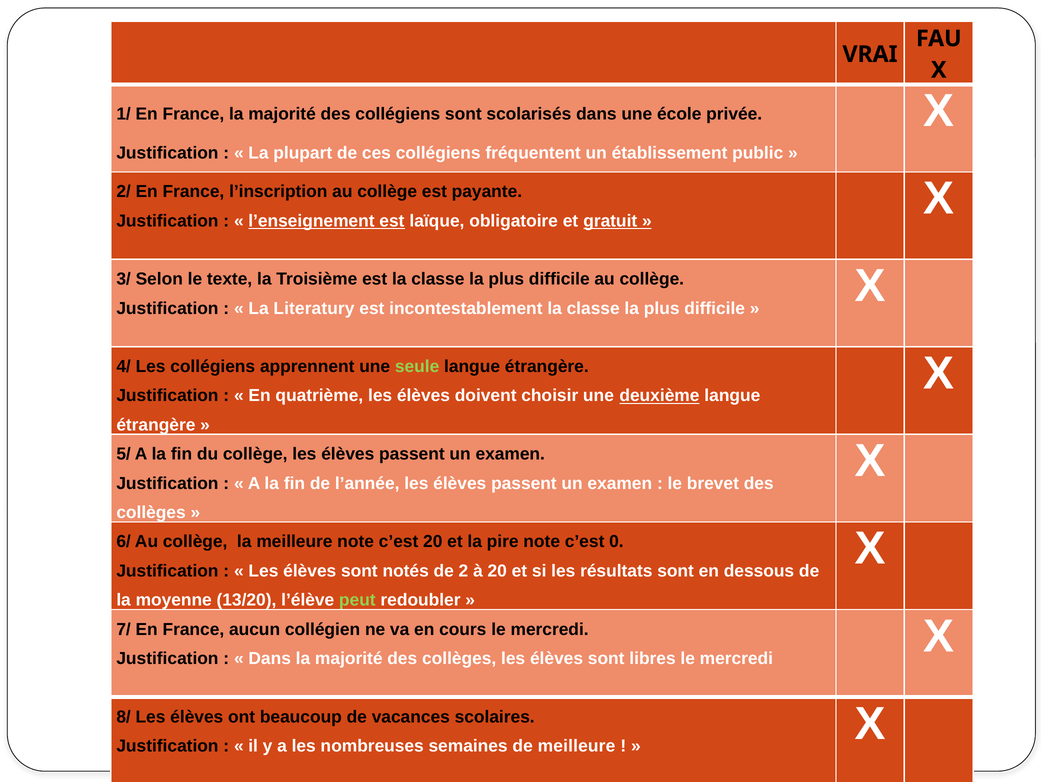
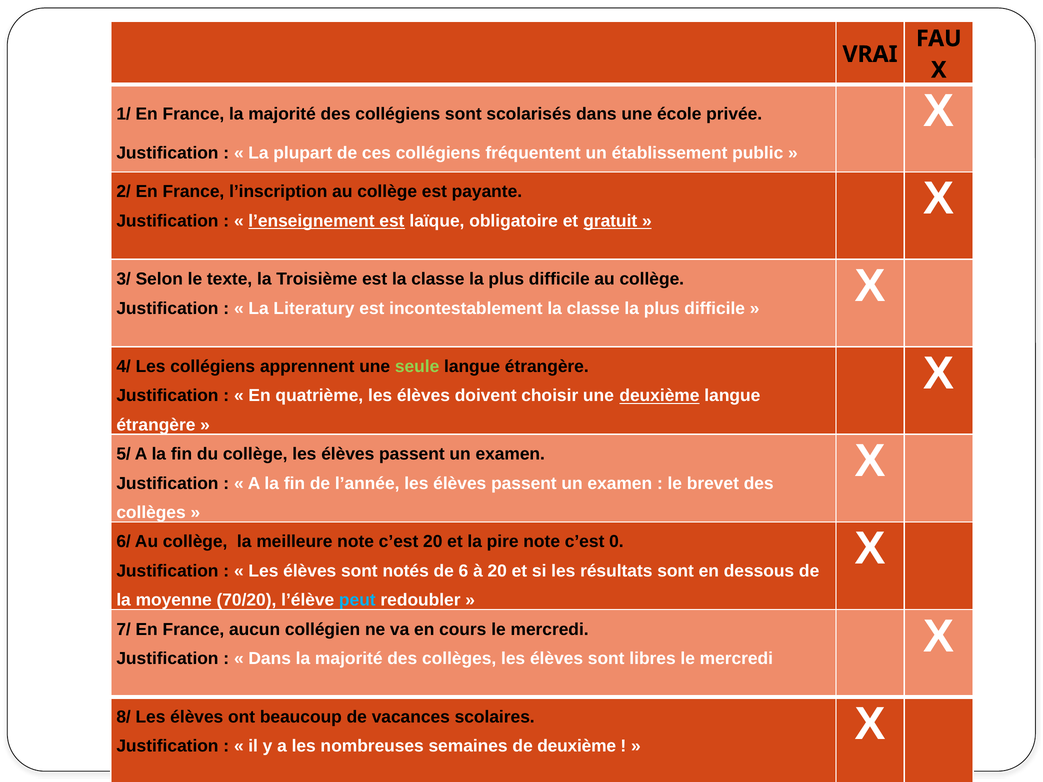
2: 2 -> 6 (463, 571)
13/20: 13/20 -> 70/20 (246, 600)
peut colour: light green -> light blue (357, 600)
de meilleure: meilleure -> deuxième (577, 746)
